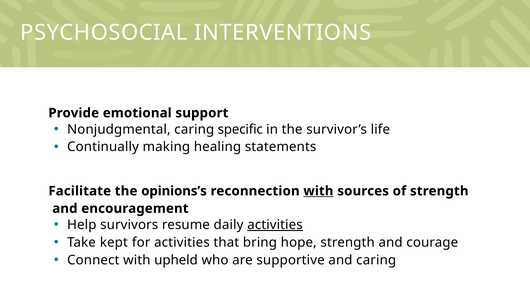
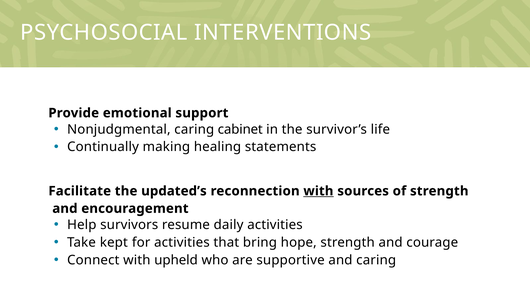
specific: specific -> cabinet (240, 129)
opinions’s: opinions’s -> updated’s (174, 191)
activities underline: present -> none (275, 225)
